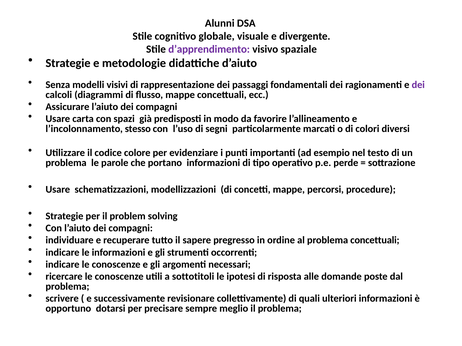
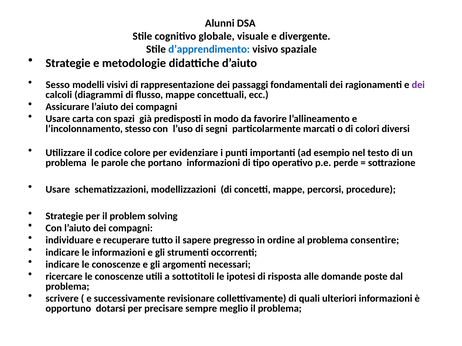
d’apprendimento colour: purple -> blue (209, 49)
Senza: Senza -> Sesso (58, 85)
problema concettuali: concettuali -> consentire (375, 241)
